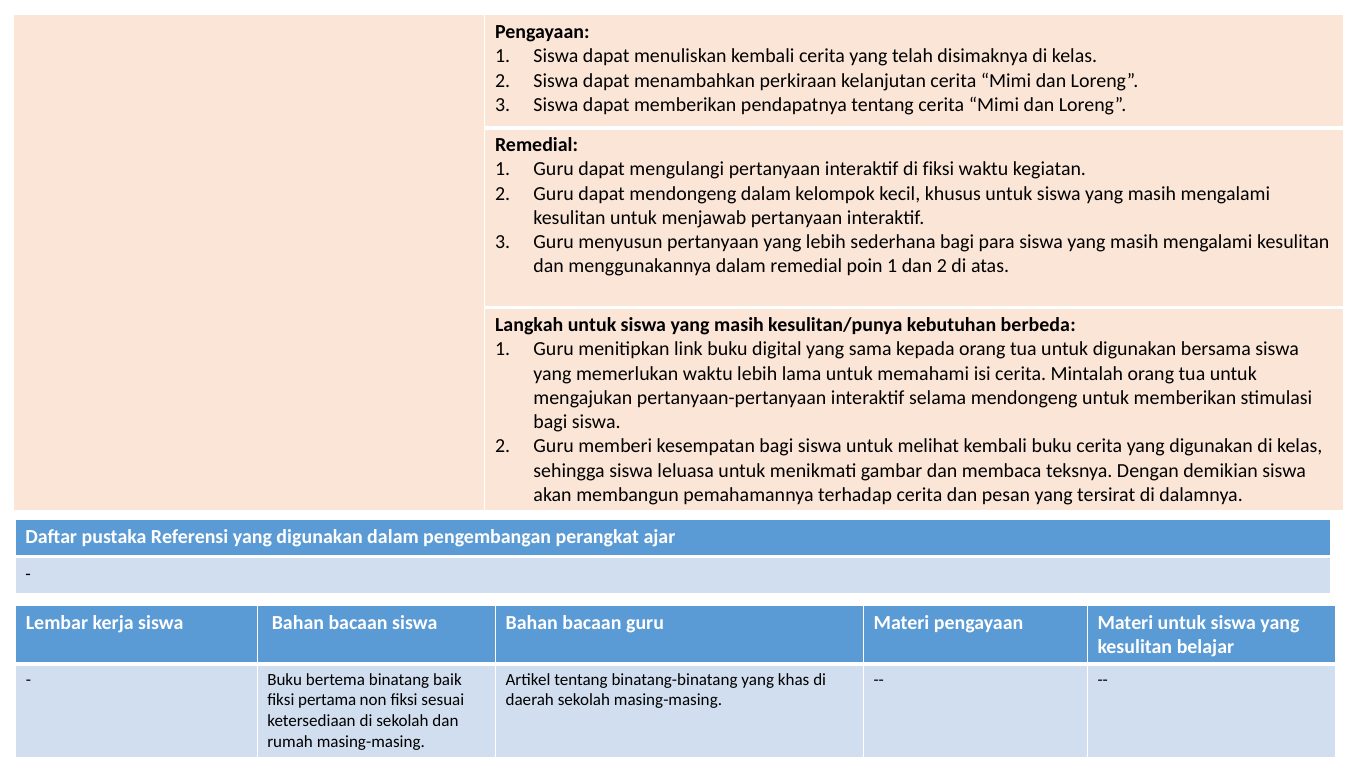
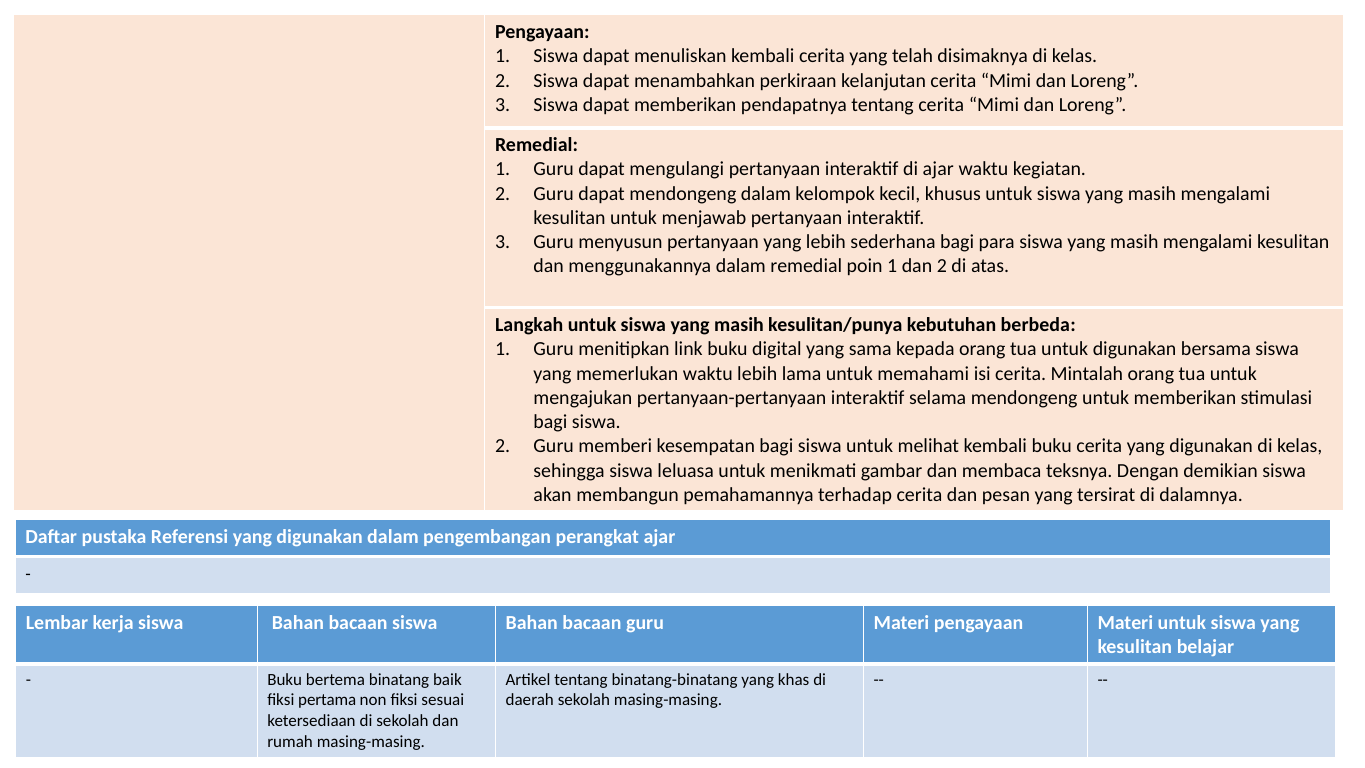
di fiksi: fiksi -> ajar (938, 169)
